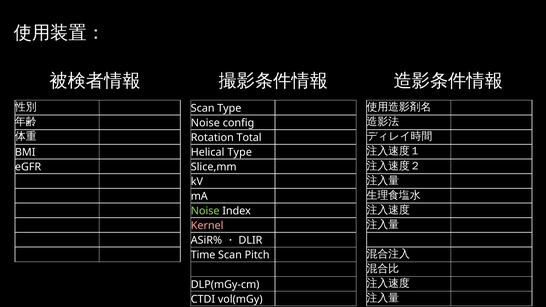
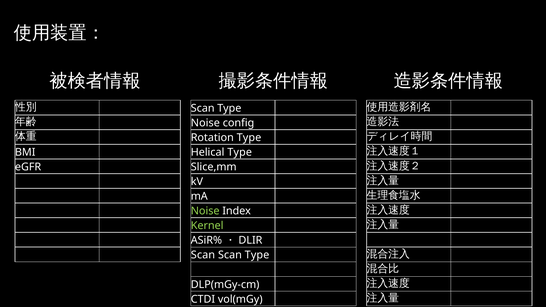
Rotation Total: Total -> Type (249, 138)
Kernel colour: pink -> light green (207, 226)
Time: Time -> Scan (203, 255)
Pitch: Pitch -> Type (257, 255)
